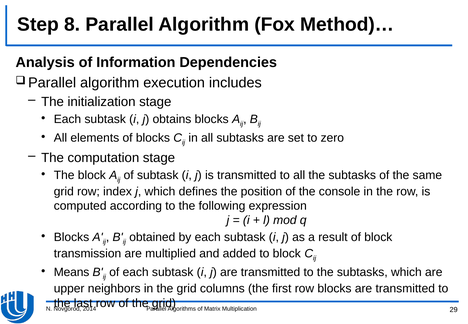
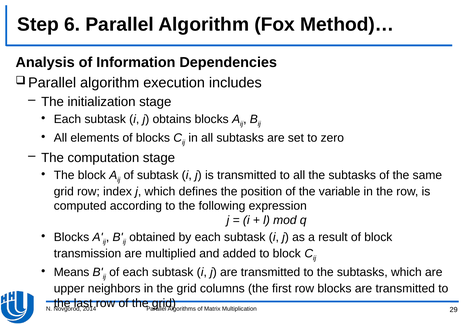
8: 8 -> 6 (72, 24)
console: console -> variable (340, 192)
